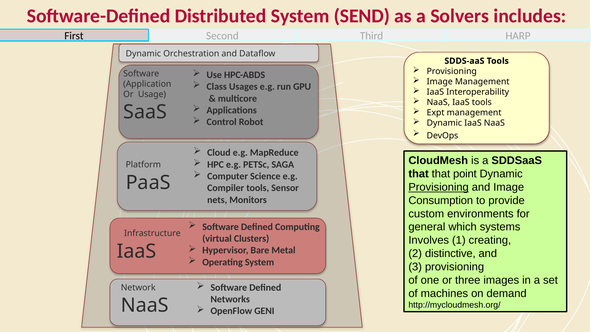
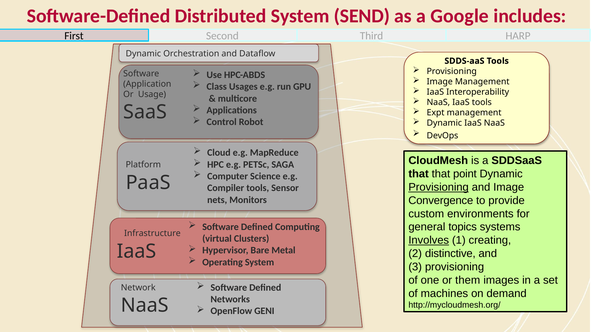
Solvers: Solvers -> Google (460, 16)
Consumption: Consumption -> Convergence (441, 201)
which: which -> topics (463, 227)
Involves underline: none -> present (429, 241)
three: three -> them (468, 280)
